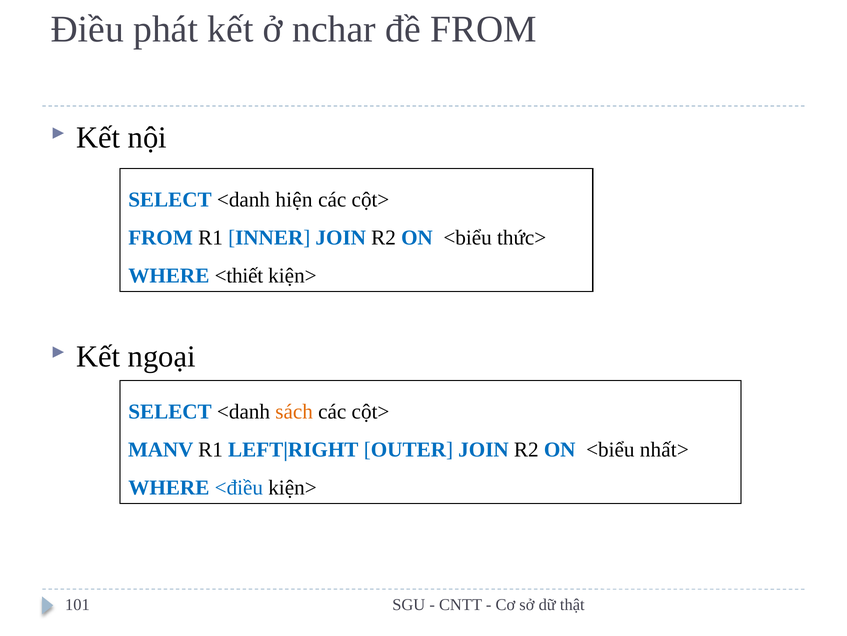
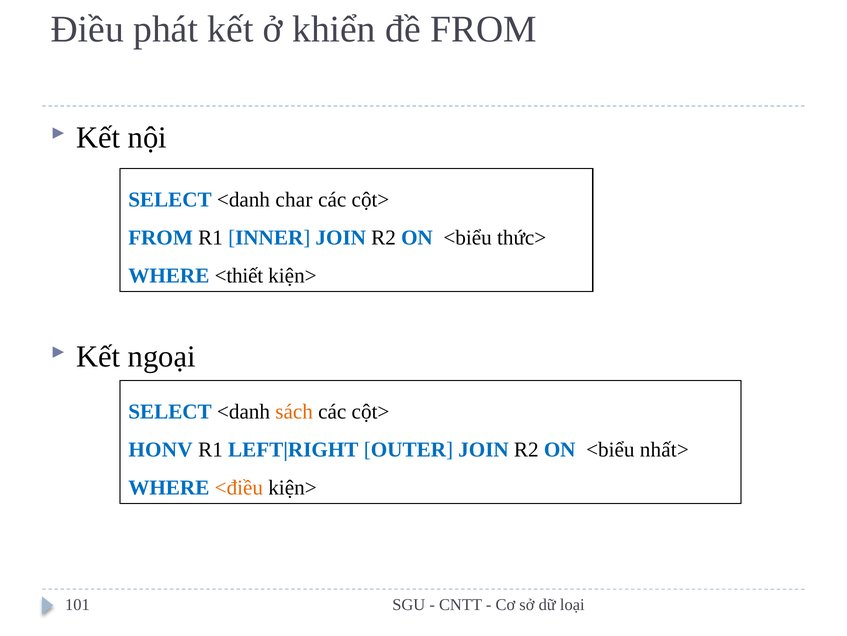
nchar: nchar -> khiển (334, 29)
hiện: hiện -> char (294, 199)
MANV: MANV -> HONV (160, 449)
<điều colour: blue -> orange (239, 487)
thật: thật -> loại (572, 604)
